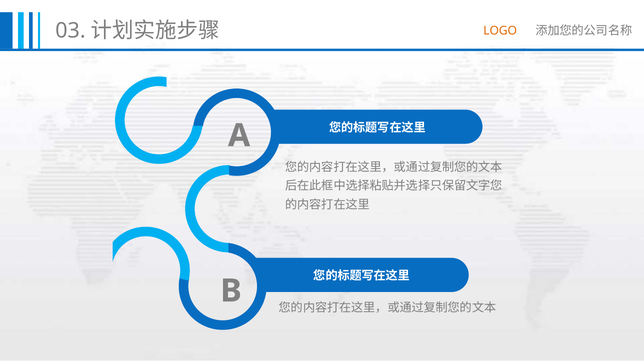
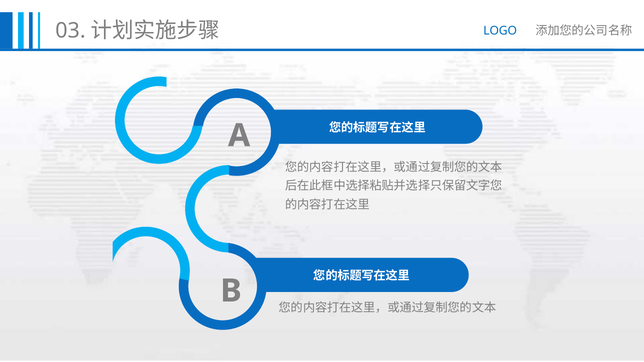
LOGO colour: orange -> blue (500, 31)
